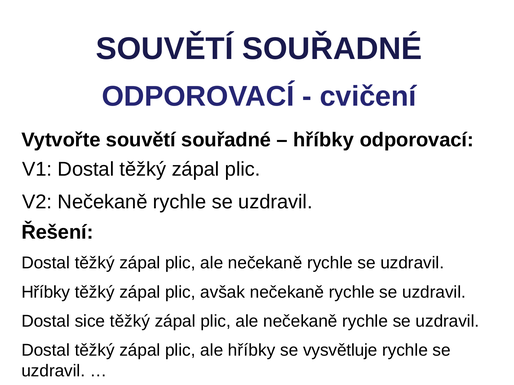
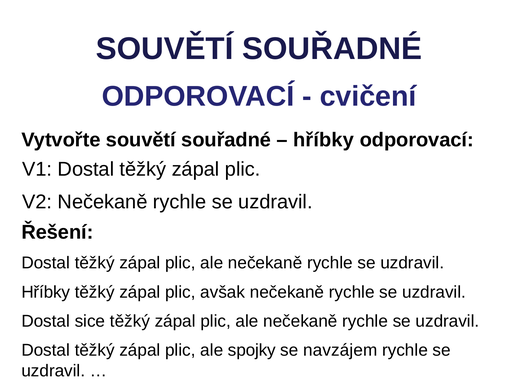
ale hříbky: hříbky -> spojky (252, 351)
vysvětluje: vysvětluje -> navzájem (340, 351)
